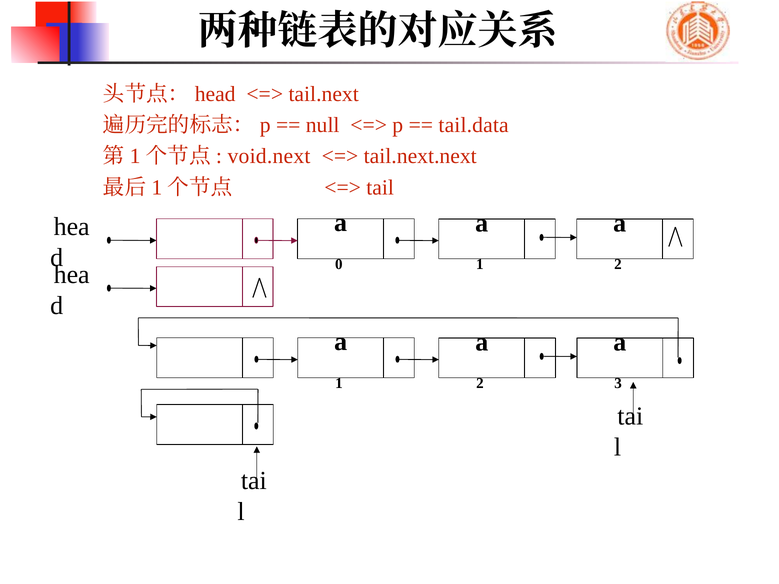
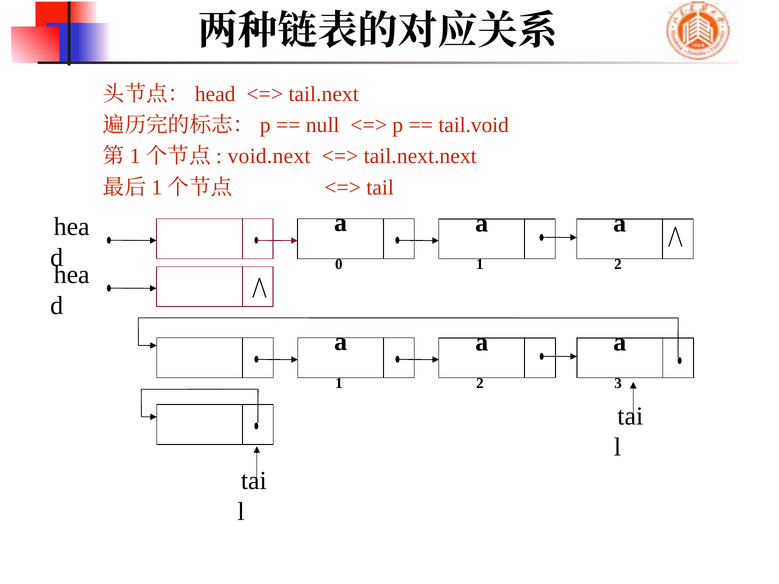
tail.data: tail.data -> tail.void (474, 125)
